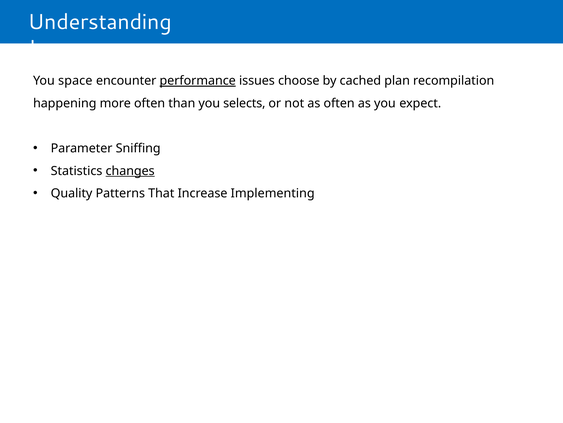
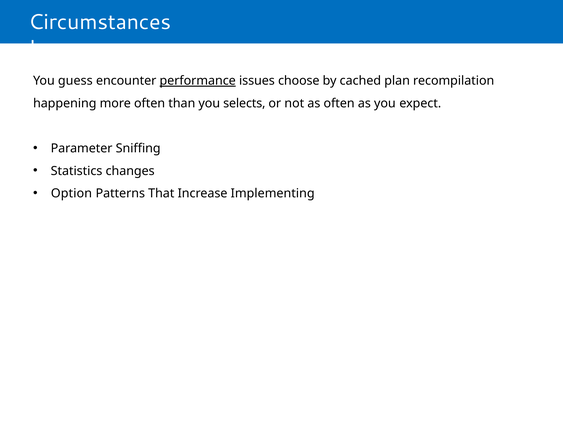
Understanding: Understanding -> Circumstances (100, 22)
space: space -> guess (75, 81)
changes underline: present -> none (130, 171)
Quality: Quality -> Option (71, 193)
